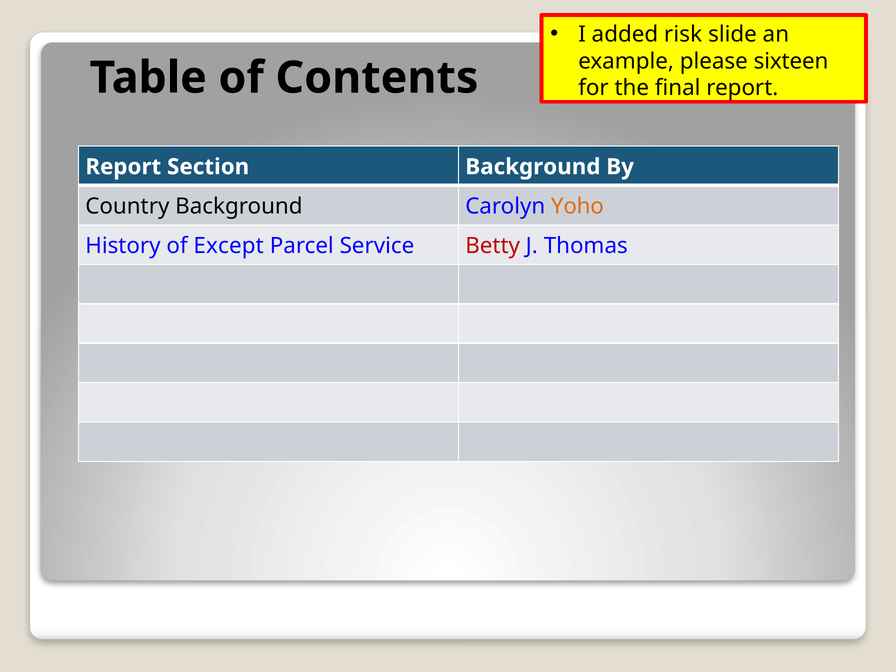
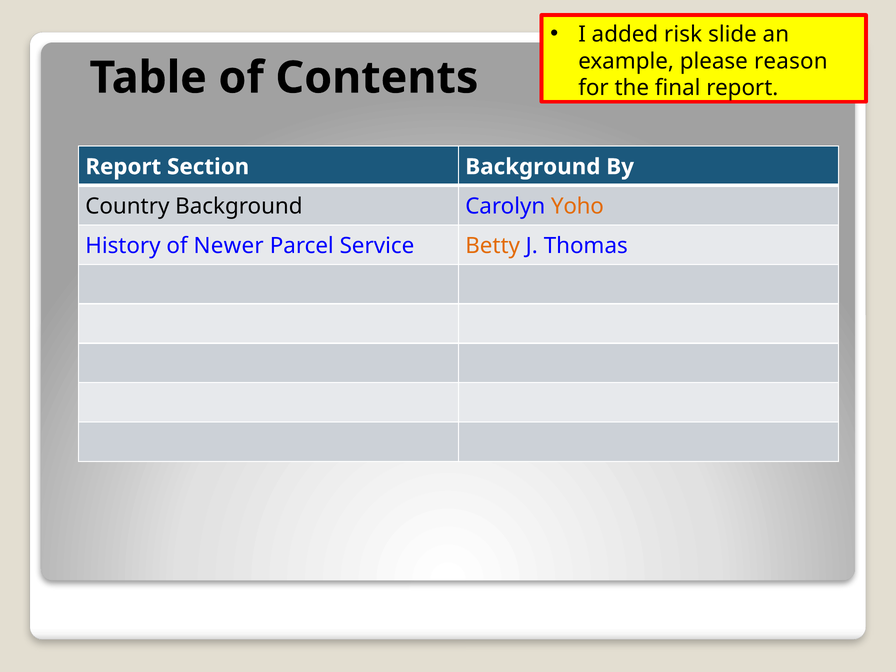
sixteen: sixteen -> reason (791, 61)
Except: Except -> Newer (229, 246)
Betty colour: red -> orange (493, 246)
